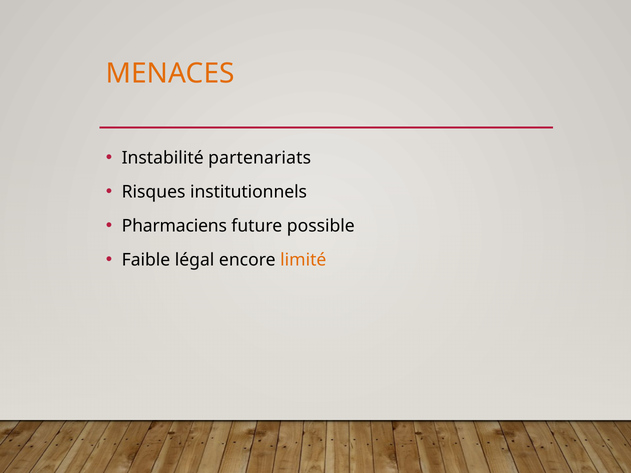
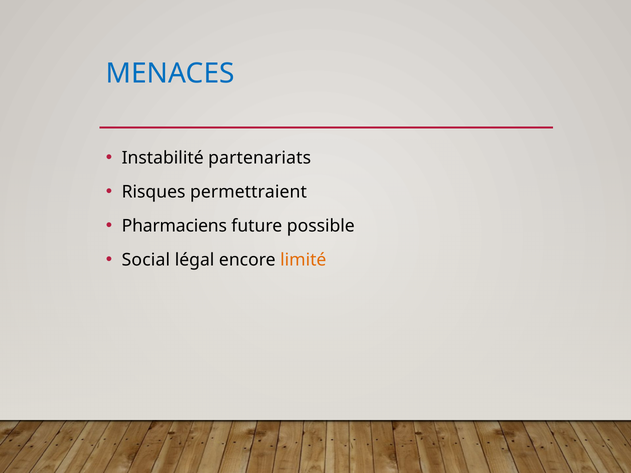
MENACES colour: orange -> blue (170, 74)
institutionnels: institutionnels -> permettraient (248, 192)
Faible: Faible -> Social (146, 260)
